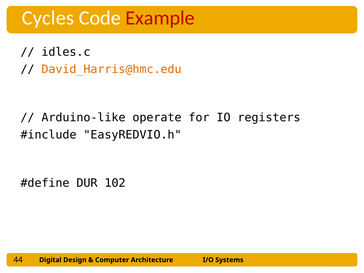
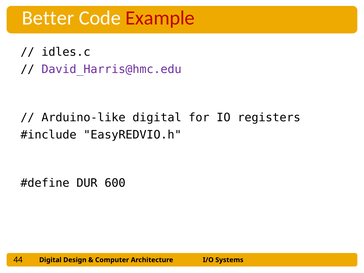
Cycles: Cycles -> Better (48, 18)
David_Harris@hmc.edu colour: orange -> purple (111, 69)
Arduino-like operate: operate -> digital (157, 118)
102: 102 -> 600 (115, 183)
